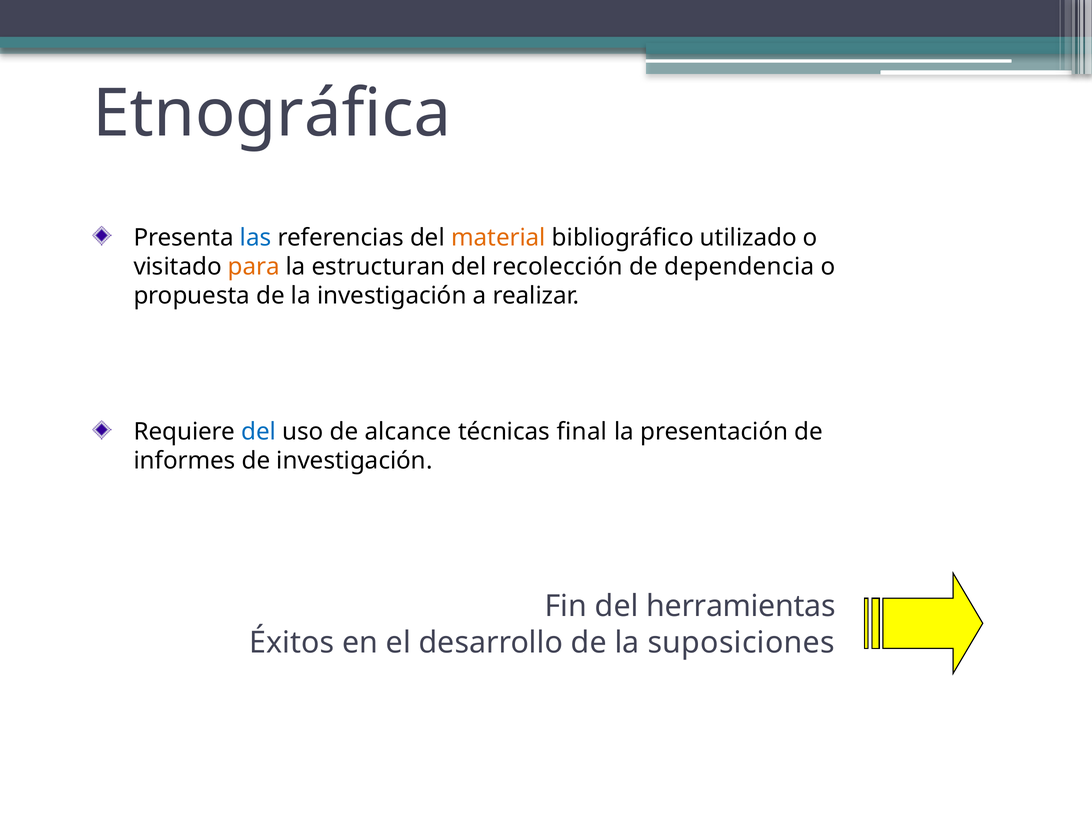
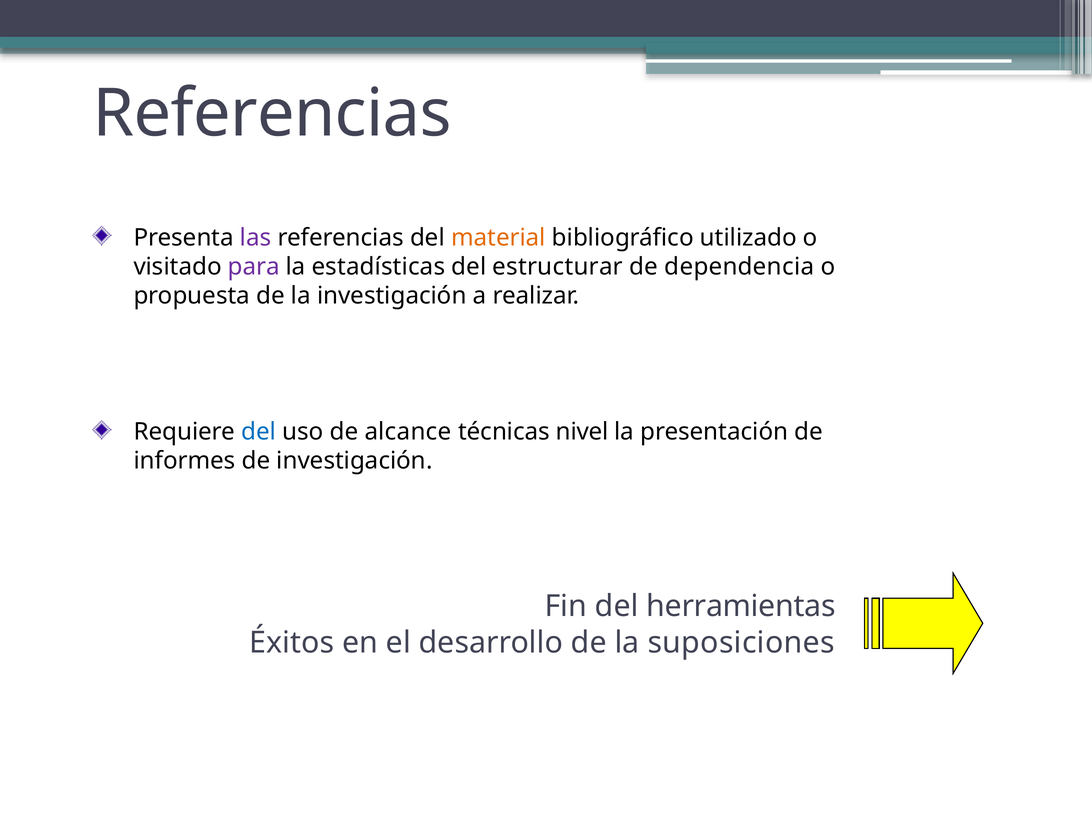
Etnográfica: Etnográfica -> Referencias (272, 114)
las colour: blue -> purple (256, 238)
para colour: orange -> purple (254, 267)
estructuran: estructuran -> estadísticas (378, 267)
recolección: recolección -> estructurar (558, 267)
final: final -> nivel (582, 432)
